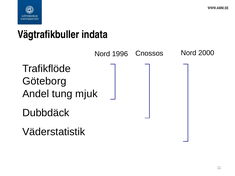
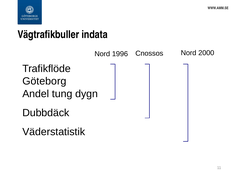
mjuk: mjuk -> dygn (87, 94)
